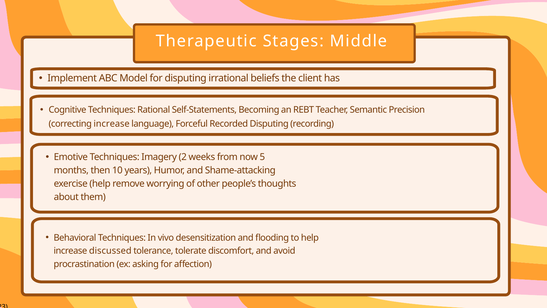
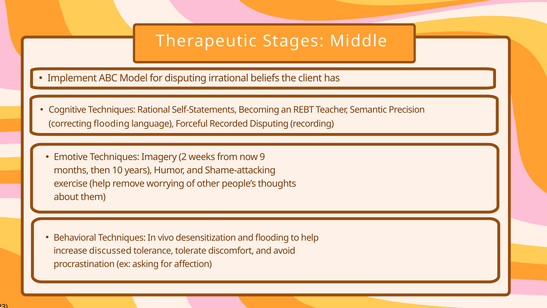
correcting increase: increase -> flooding (112, 124)
5: 5 -> 9 (262, 157)
